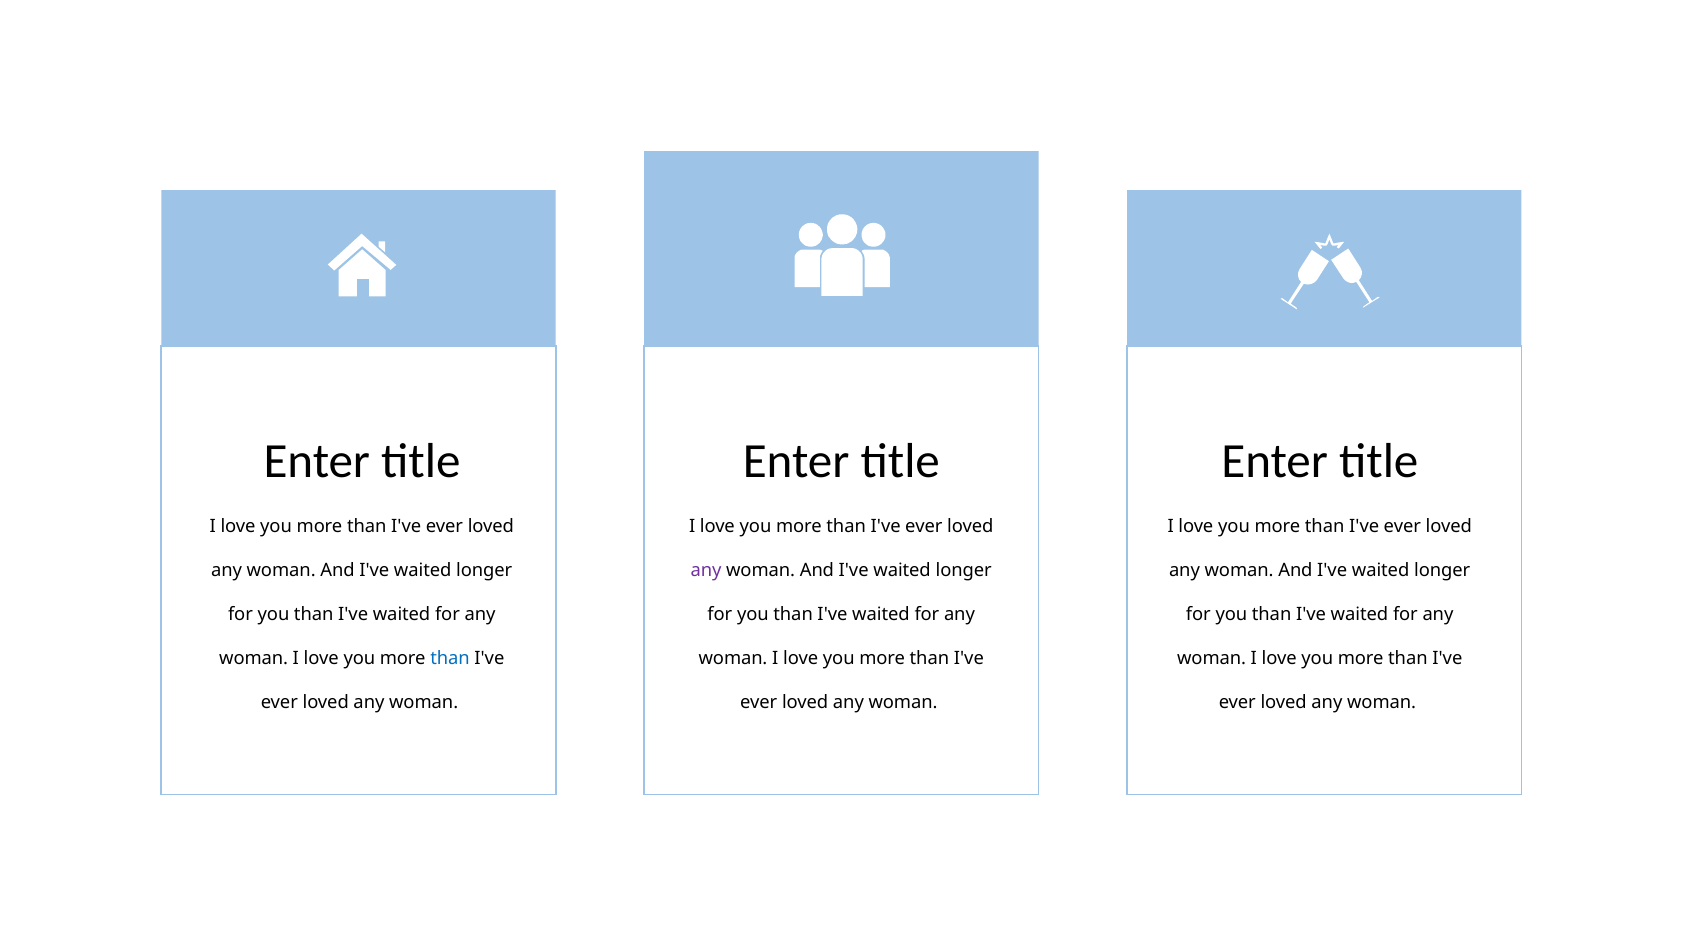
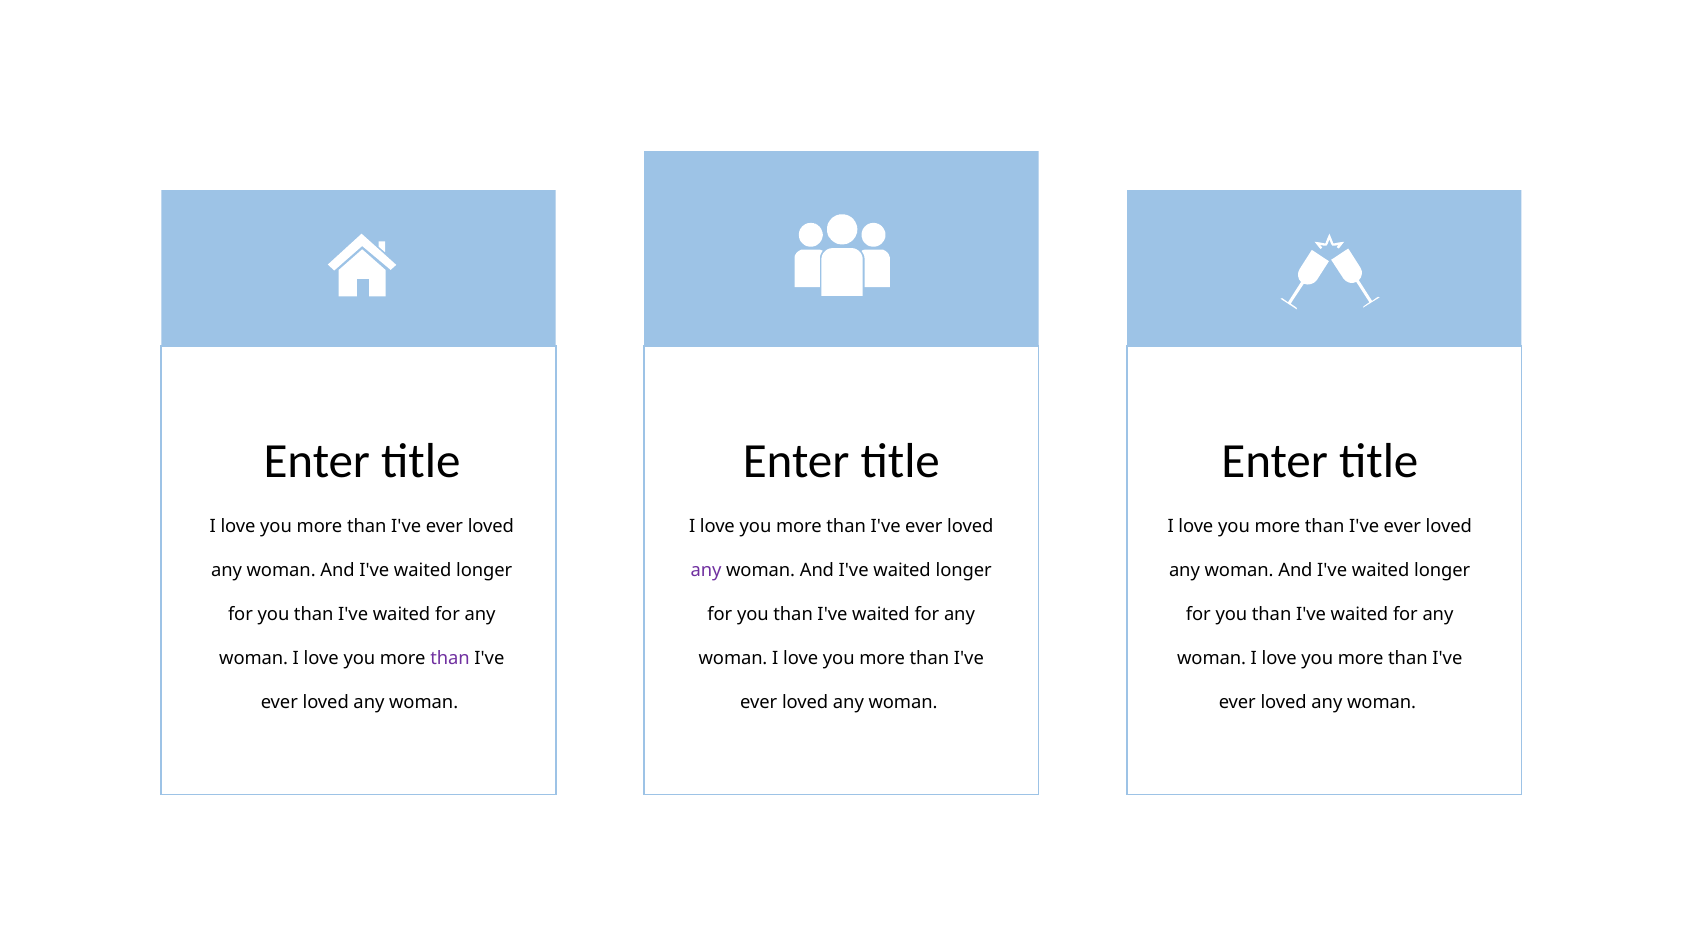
than colour: blue -> purple (450, 658)
